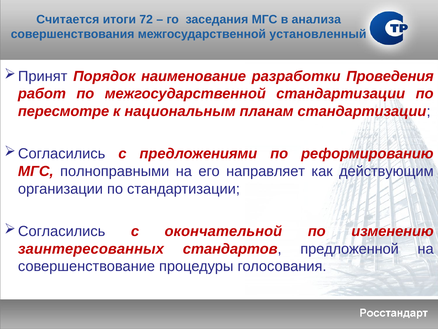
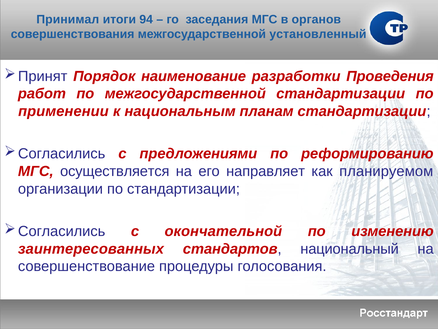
Считается: Считается -> Принимал (68, 19)
72: 72 -> 94 (146, 19)
анализа: анализа -> органов (316, 19)
пересмотре: пересмотре -> применении (63, 111)
полноправными: полноправными -> осуществляется (115, 171)
действующим: действующим -> планируемом (386, 171)
предложенной: предложенной -> национальный (350, 248)
